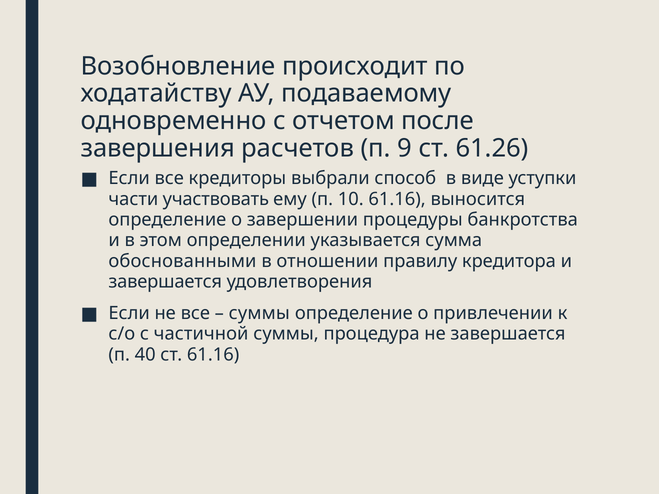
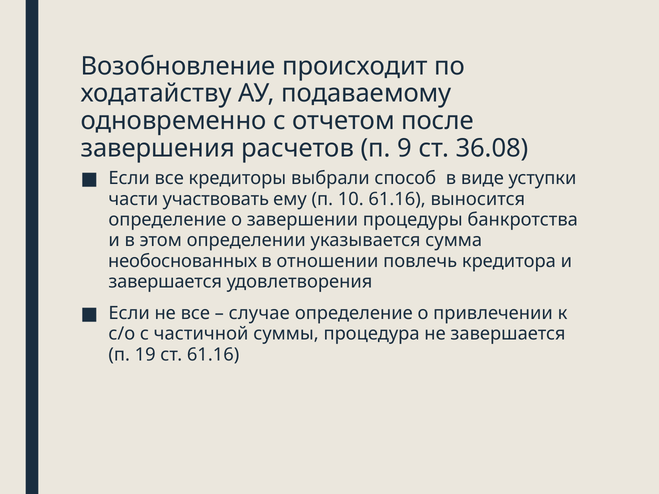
61.26: 61.26 -> 36.08 (492, 148)
обоснованными: обоснованными -> необоснованных (183, 261)
правилу: правилу -> повлечь (420, 261)
суммы: суммы -> случае (259, 313)
40: 40 -> 19 (145, 355)
